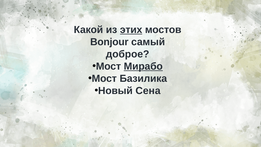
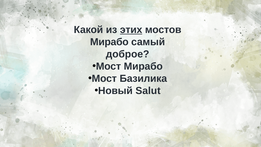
Bonjour: Bonjour -> Мирабо (109, 42)
Мирабо underline: present -> none (143, 66)
Сена: Сена -> Salut (148, 91)
